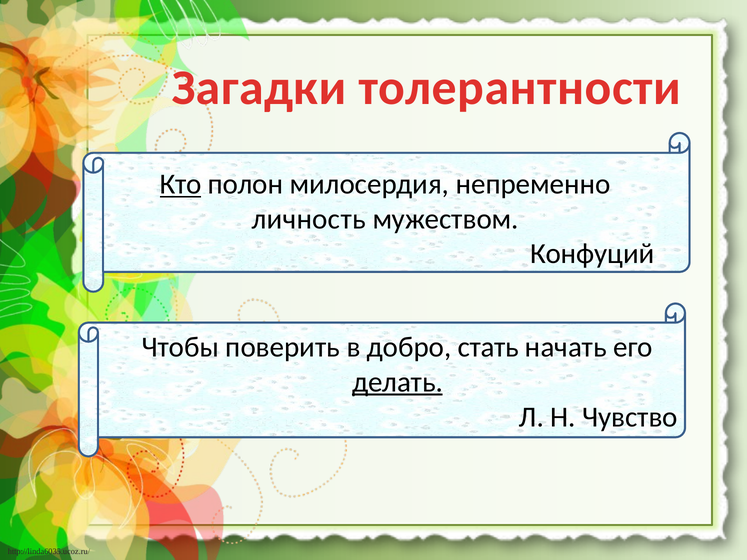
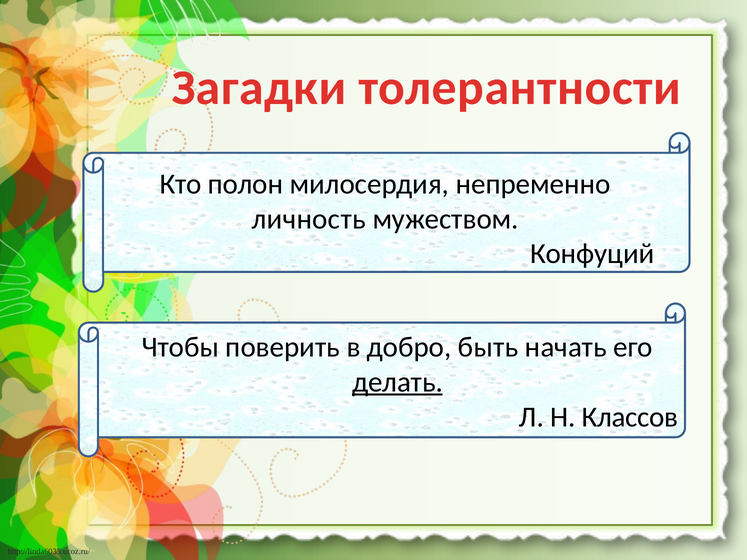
Кто underline: present -> none (181, 184)
стать: стать -> быть (488, 347)
Чувство: Чувство -> Классов (630, 417)
